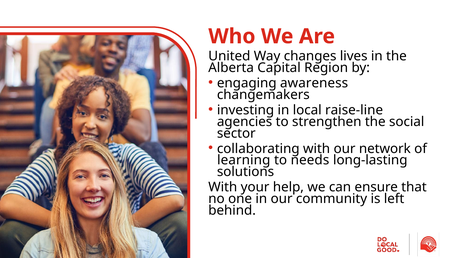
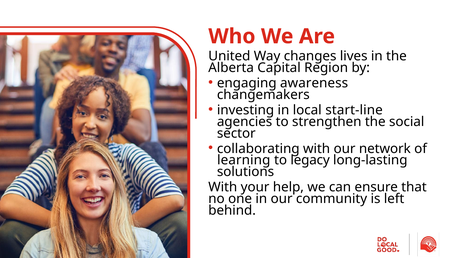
raise-line: raise-line -> start-line (354, 110)
needs: needs -> legacy (310, 160)
